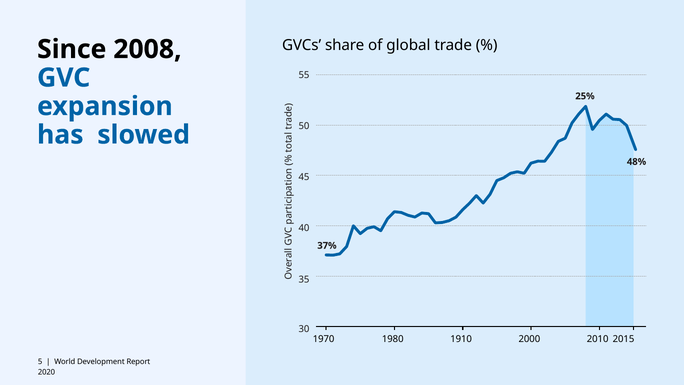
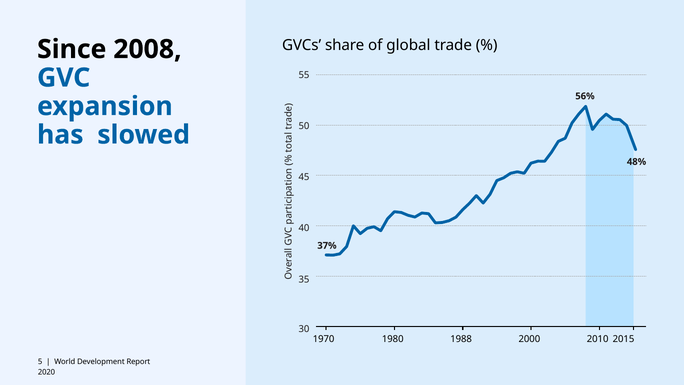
25%: 25% -> 56% (585, 96)
1910: 1910 -> 1988 (461, 339)
